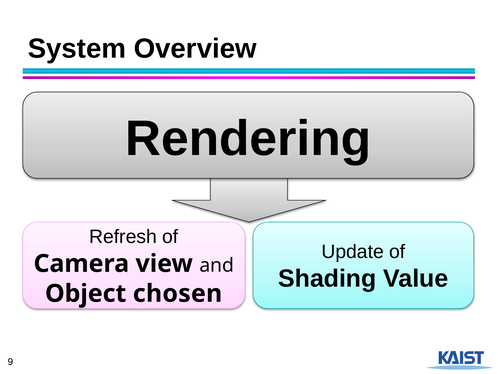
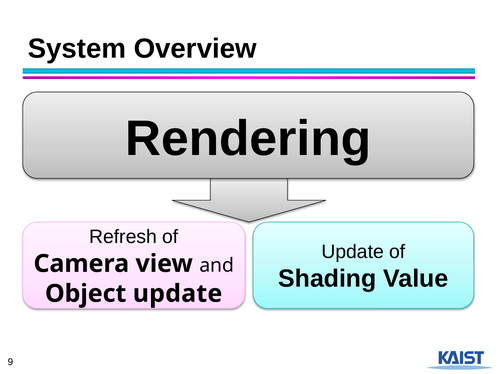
Object chosen: chosen -> update (178, 293)
